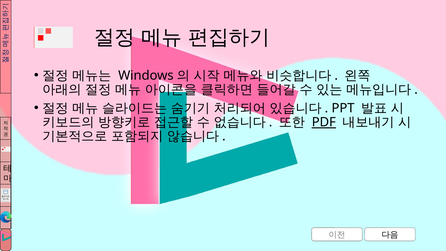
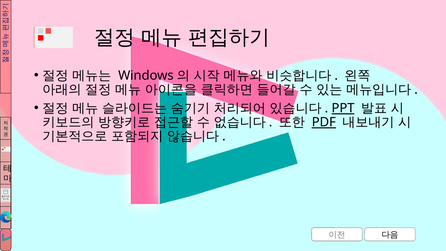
PPT underline: none -> present (343, 108)
